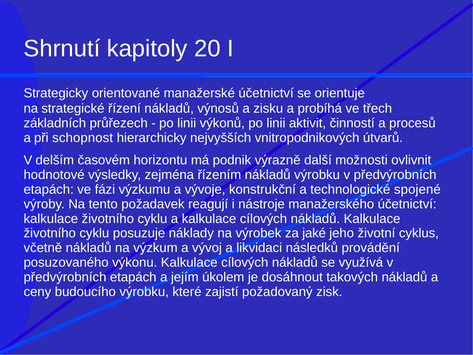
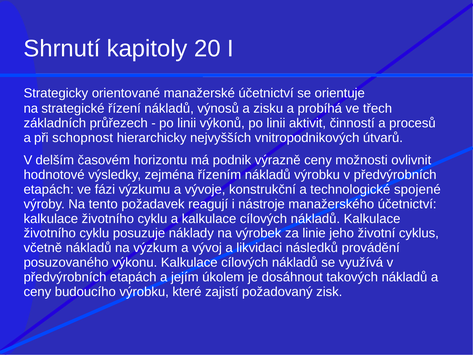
výrazně další: další -> ceny (318, 160)
jaké: jaké -> linie (314, 233)
